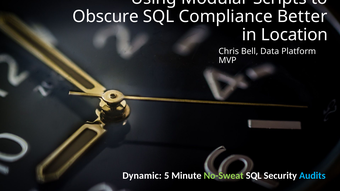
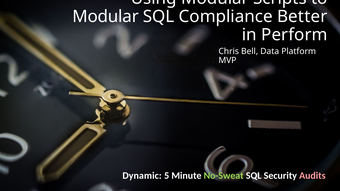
Obscure: Obscure -> Modular (106, 17)
Location: Location -> Perform (294, 35)
Audits colour: light blue -> pink (312, 176)
